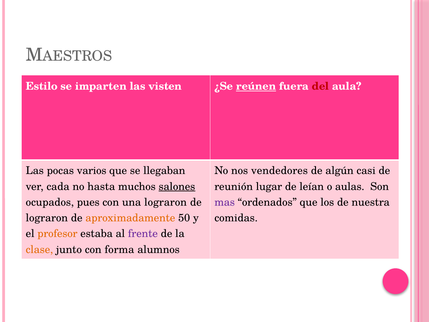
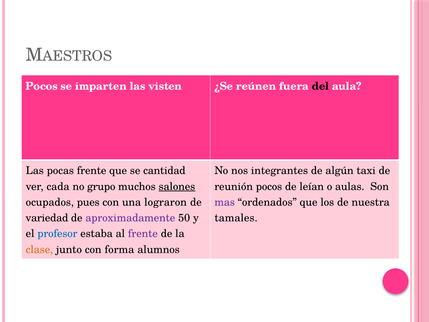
Estilo: Estilo -> Pocos (42, 86)
reúnen underline: present -> none (256, 86)
del colour: red -> black (321, 86)
pocas varios: varios -> frente (92, 171)
llegaban: llegaban -> cantidad (164, 171)
vendedores: vendedores -> integrantes (279, 171)
casi: casi -> taxi (366, 171)
hasta: hasta -> grupo (101, 186)
reunión lugar: lugar -> pocos (269, 186)
lograron: lograron -> variedad (47, 218)
aproximadamente colour: orange -> purple (130, 218)
comidas: comidas -> tamales (236, 218)
profesor colour: orange -> blue (57, 234)
